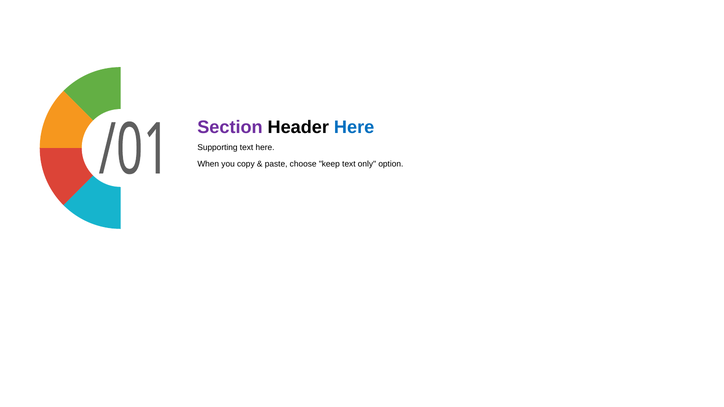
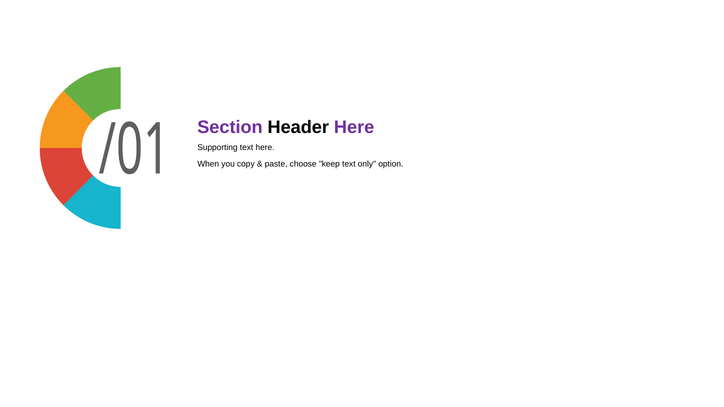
Here colour: blue -> purple (354, 128)
